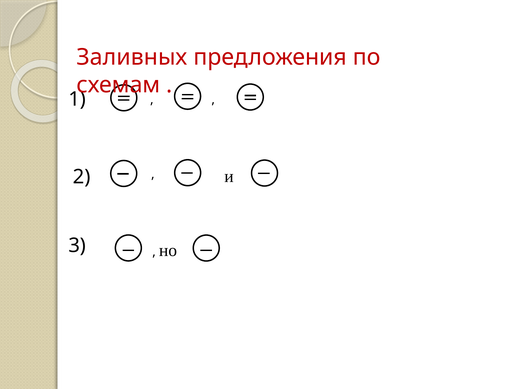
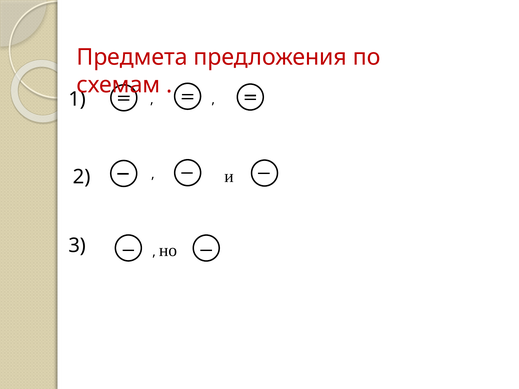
Заливных: Заливных -> Предмета (132, 57)
